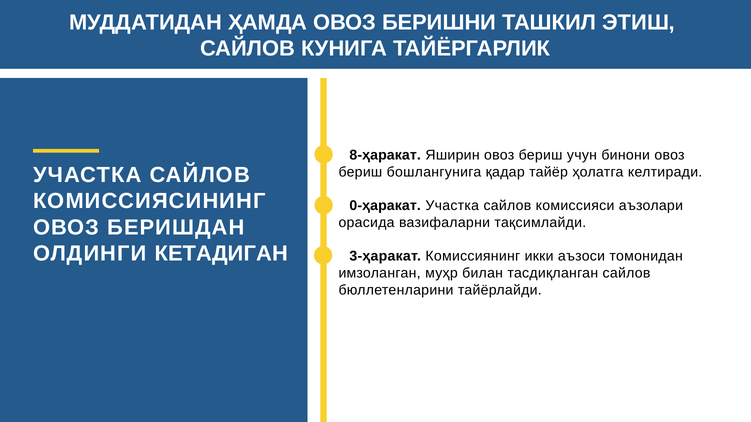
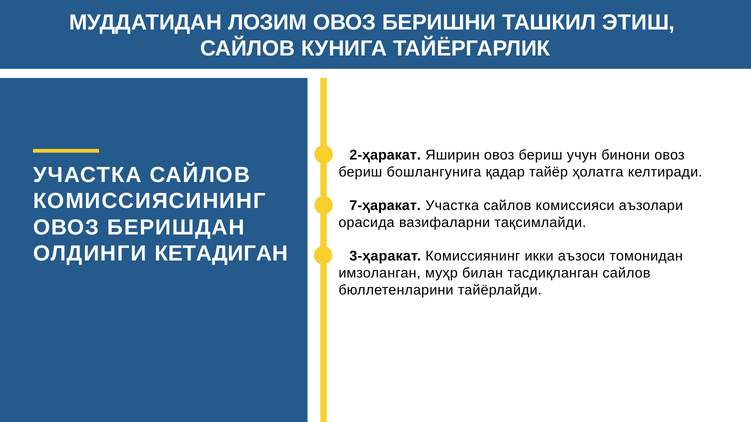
ҲАМДА: ҲАМДА -> ЛОЗИМ (268, 22)
8-ҳаракат: 8-ҳаракат -> 2-ҳаракат (385, 155)
0-ҳаракат: 0-ҳаракат -> 7-ҳаракат (385, 206)
